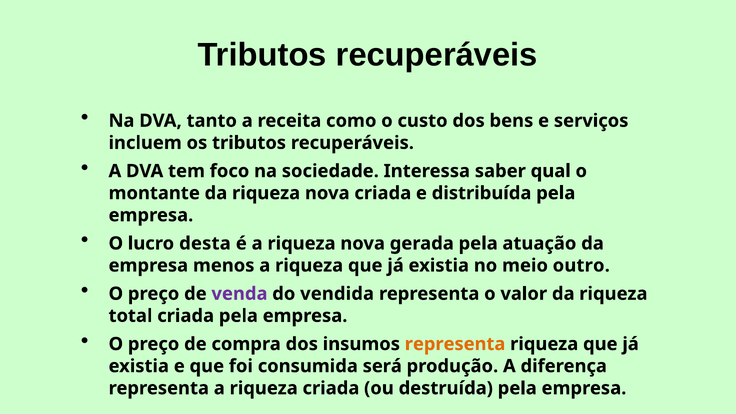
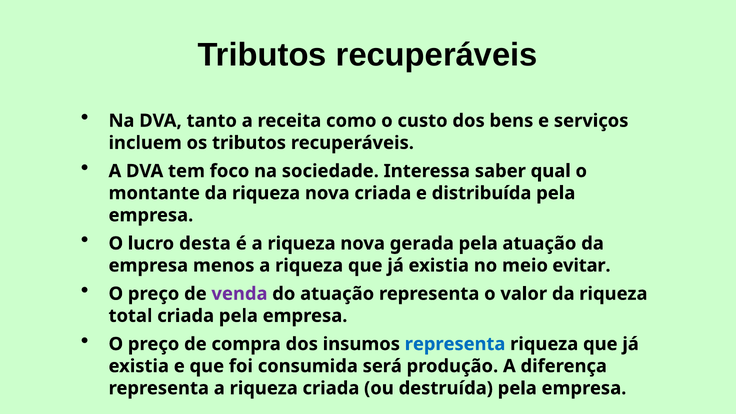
outro: outro -> evitar (581, 266)
do vendida: vendida -> atuação (337, 294)
representa colour: orange -> blue (455, 344)
